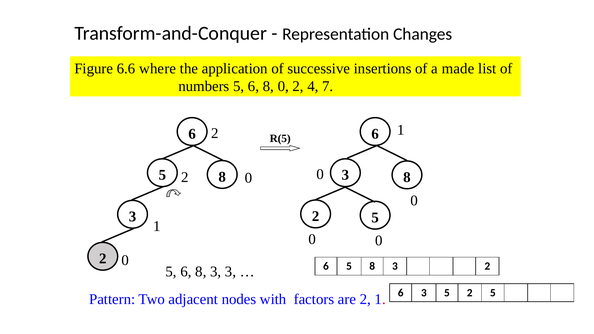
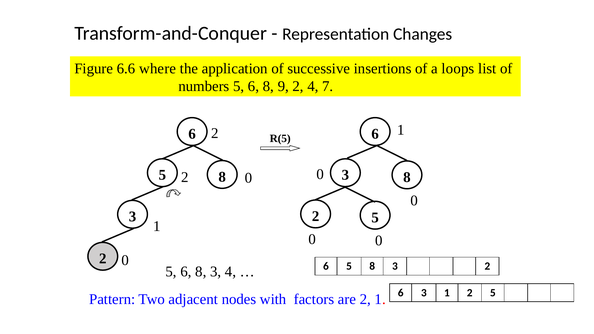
made: made -> loops (458, 69)
6 8 0: 0 -> 9 (283, 86)
3 3: 3 -> 4 (231, 272)
3 5: 5 -> 1 (447, 293)
